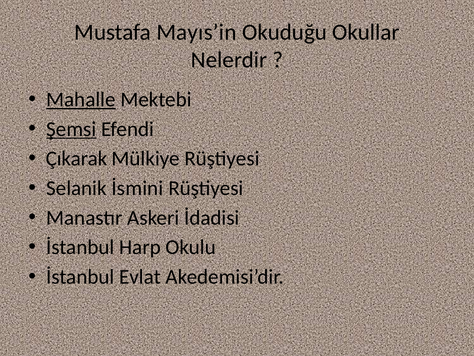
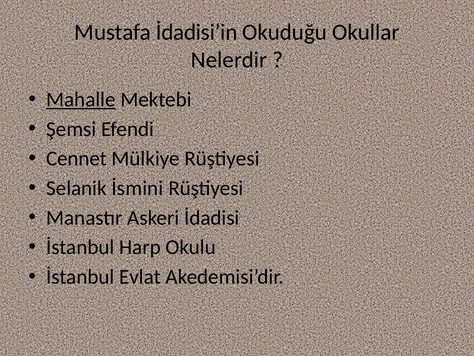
Mayıs’in: Mayıs’in -> İdadisi’in (197, 32)
Şemsi underline: present -> none (71, 129)
Çıkarak: Çıkarak -> Cennet (77, 158)
